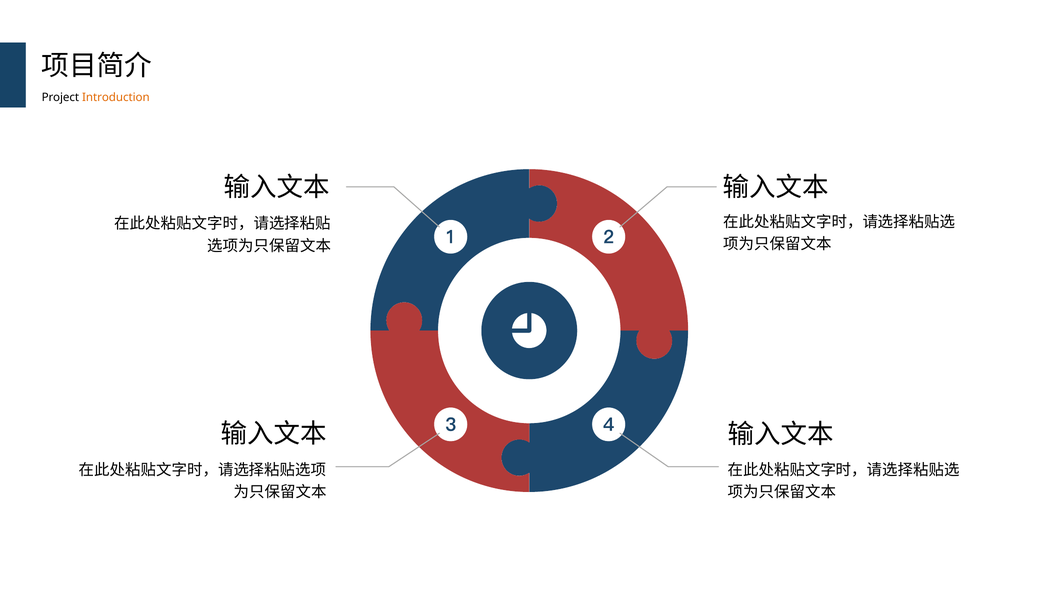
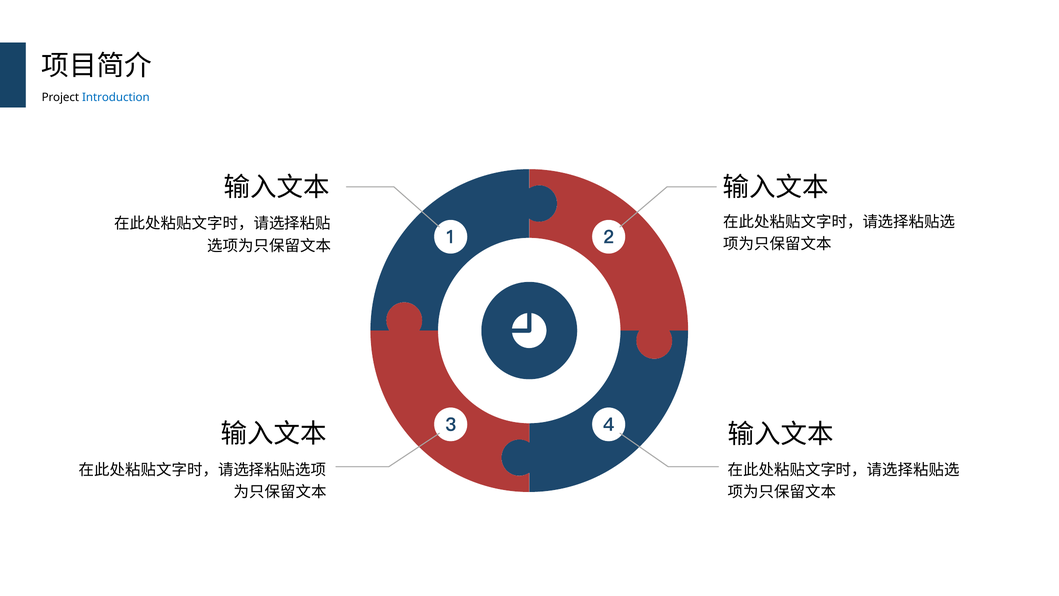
Introduction colour: orange -> blue (116, 98)
